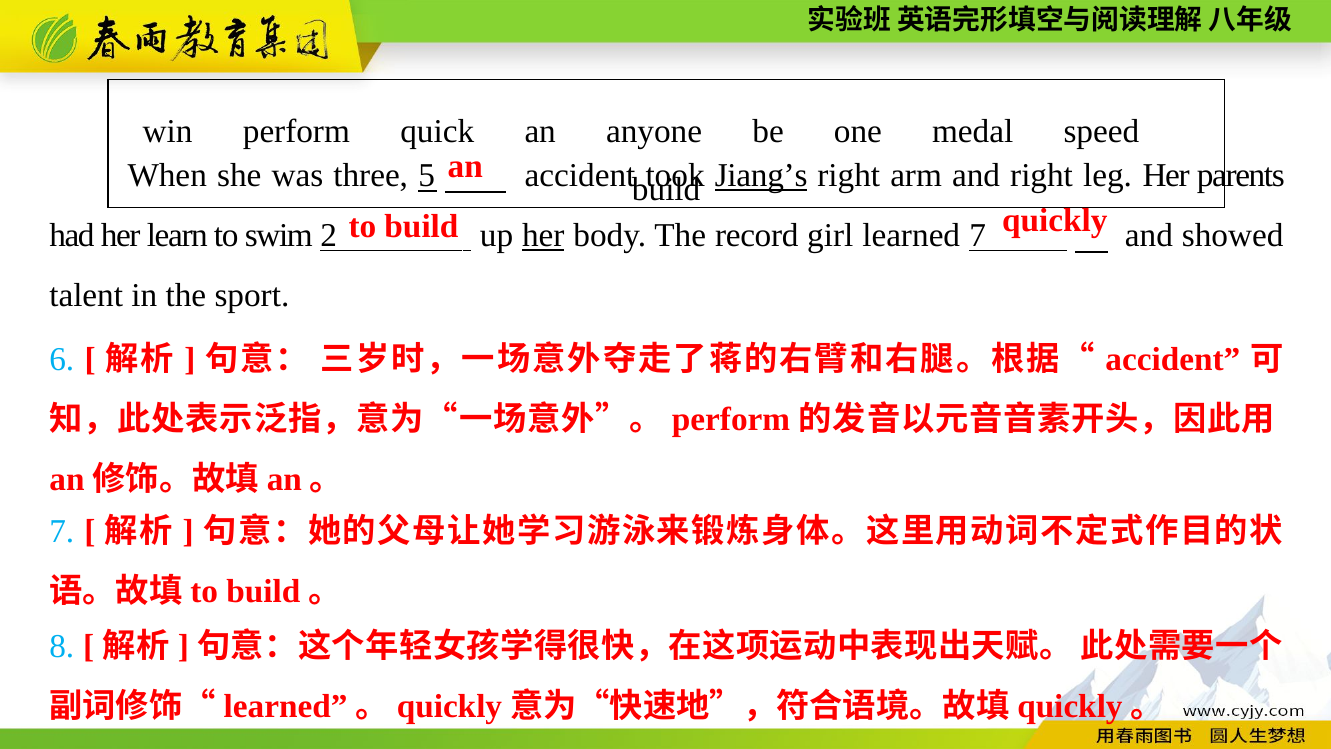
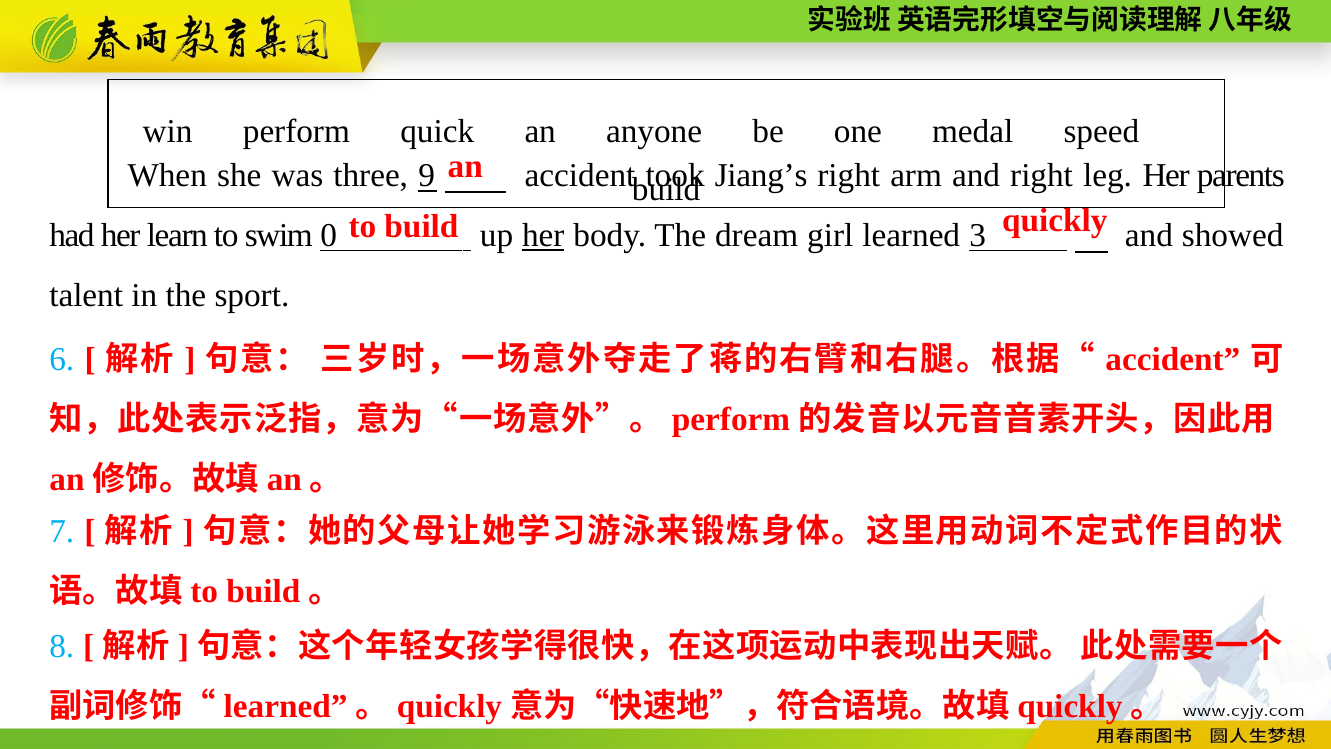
5: 5 -> 9 (427, 176)
Jiang’s underline: present -> none (761, 176)
2: 2 -> 0 (329, 236)
record: record -> dream (757, 236)
learned 7: 7 -> 3 (978, 236)
